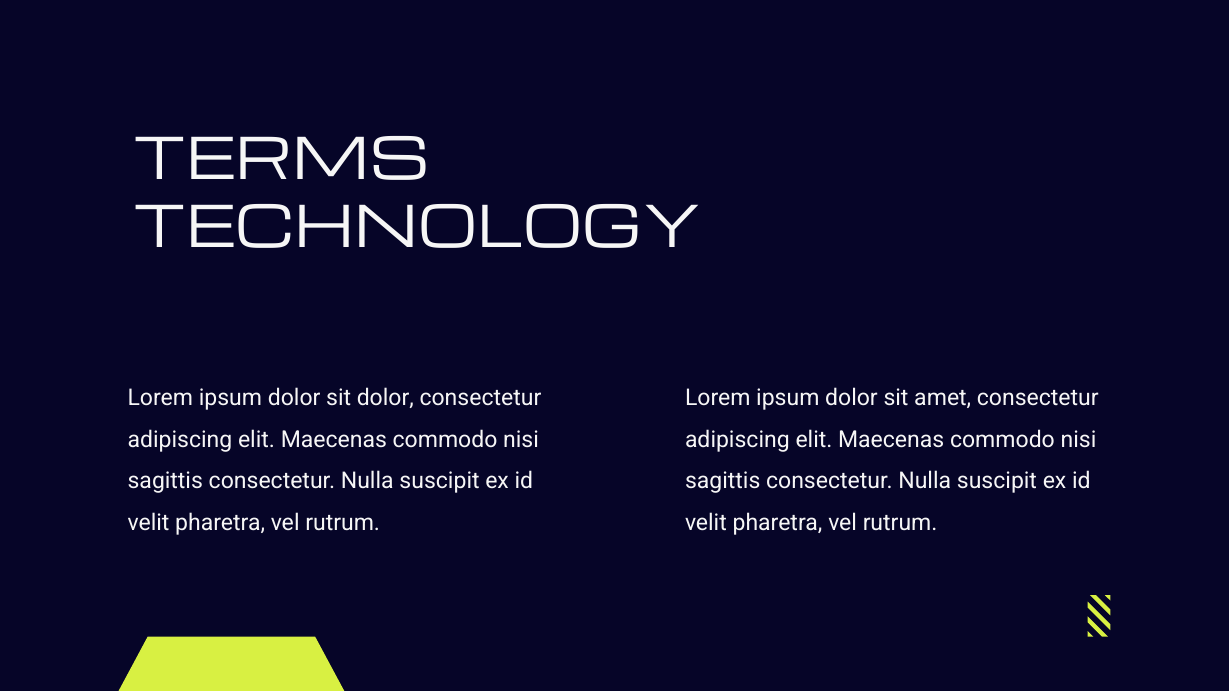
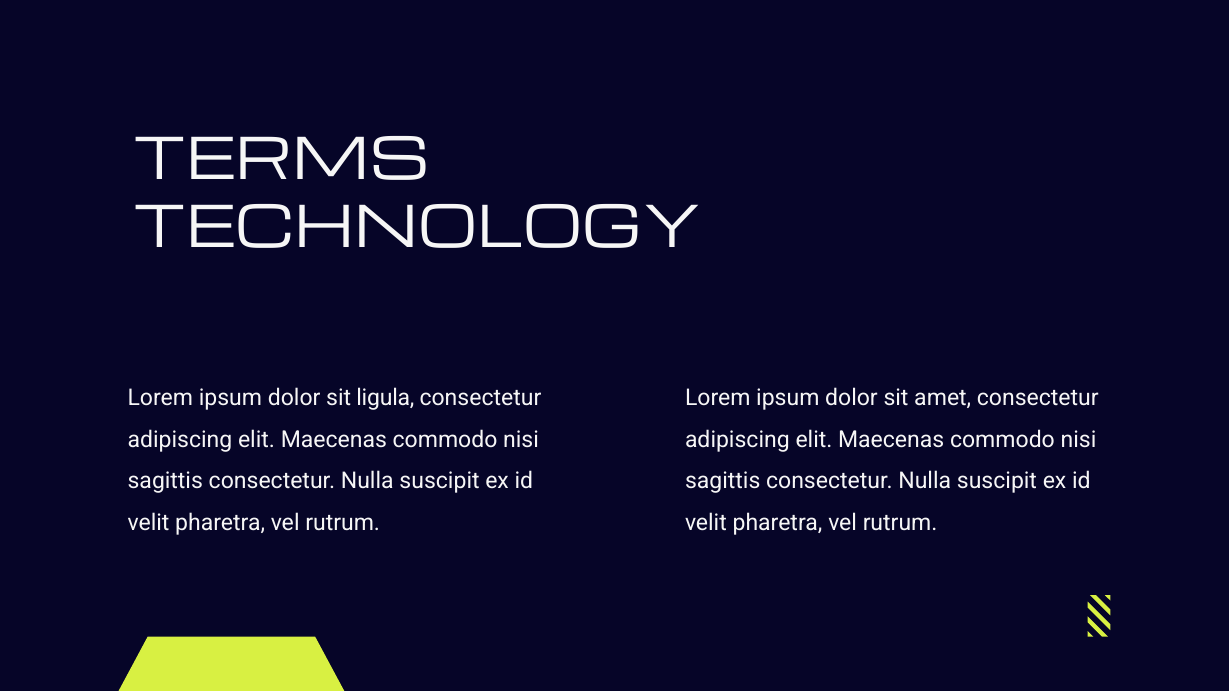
sit dolor: dolor -> ligula (385, 399)
